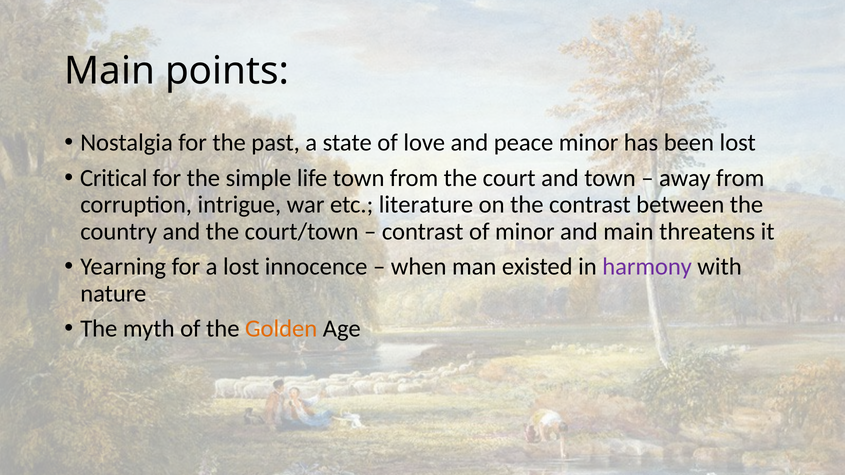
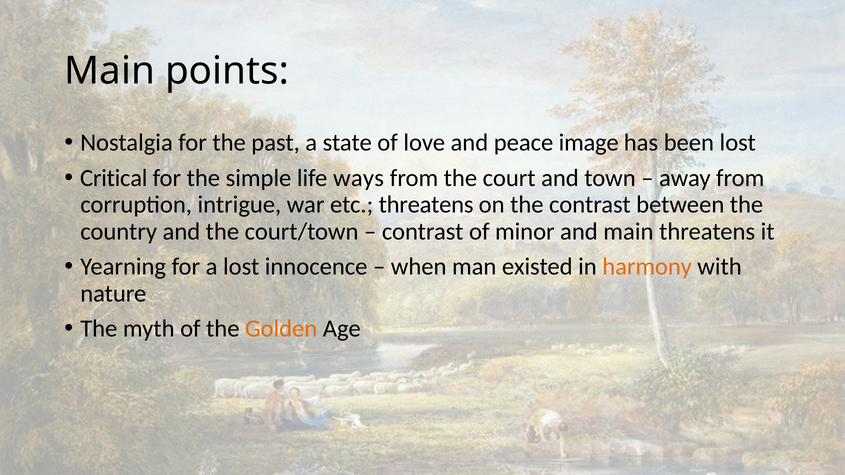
peace minor: minor -> image (589, 143)
life town: town -> ways (359, 178)
etc literature: literature -> threatens (426, 205)
harmony colour: purple -> orange (647, 267)
